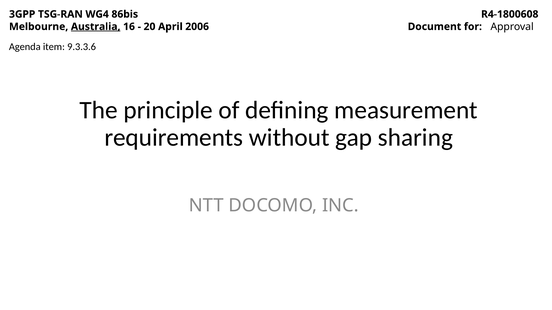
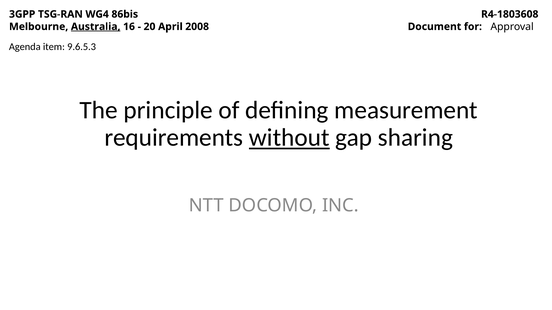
R4-1800608: R4-1800608 -> R4-1803608 (510, 14)
2006: 2006 -> 2008 (197, 27)
9.3.3.6: 9.3.3.6 -> 9.6.5.3 (82, 47)
without underline: none -> present (289, 138)
